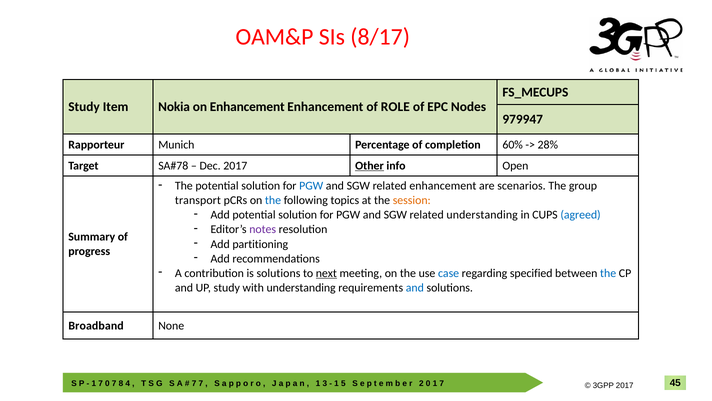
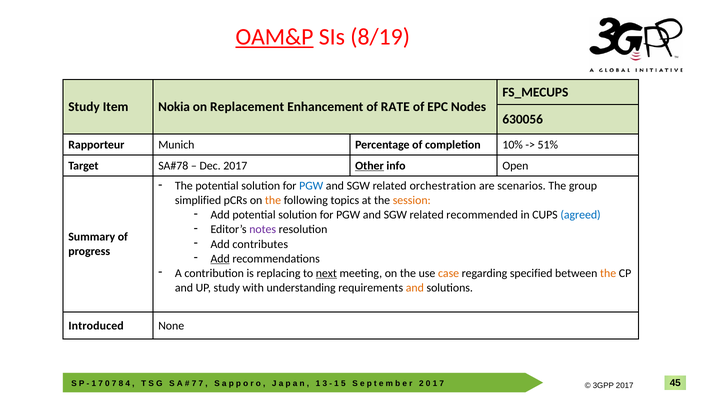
OAM&P underline: none -> present (275, 37)
8/17: 8/17 -> 8/19 (380, 37)
on Enhancement: Enhancement -> Replacement (247, 107)
ROLE: ROLE -> RATE (395, 107)
979947: 979947 -> 630056 (523, 119)
60%: 60% -> 10% (513, 145)
28%: 28% -> 51% (548, 145)
related enhancement: enhancement -> orchestration (443, 186)
transport: transport -> simplified (198, 200)
the colour: blue -> orange (273, 200)
related understanding: understanding -> recommended (482, 215)
partitioning: partitioning -> contributes (260, 244)
Add underline: none -> present (220, 258)
is solutions: solutions -> replacing (278, 273)
case colour: blue -> orange (449, 273)
the colour: blue -> orange (608, 273)
and colour: blue -> orange (415, 287)
Broadband: Broadband -> Introduced (96, 325)
